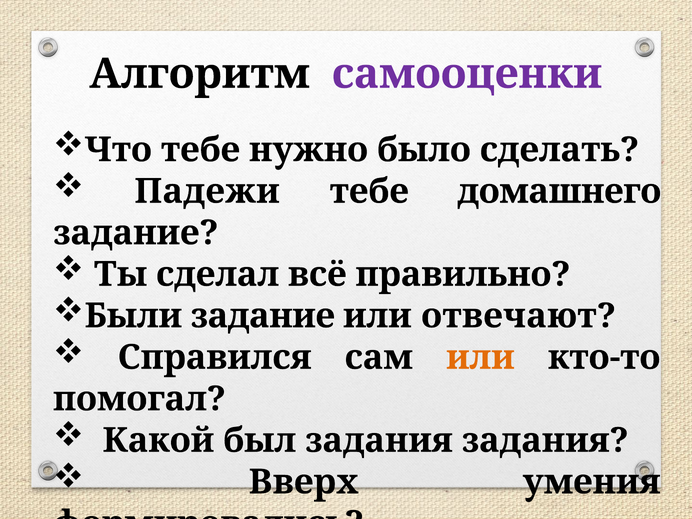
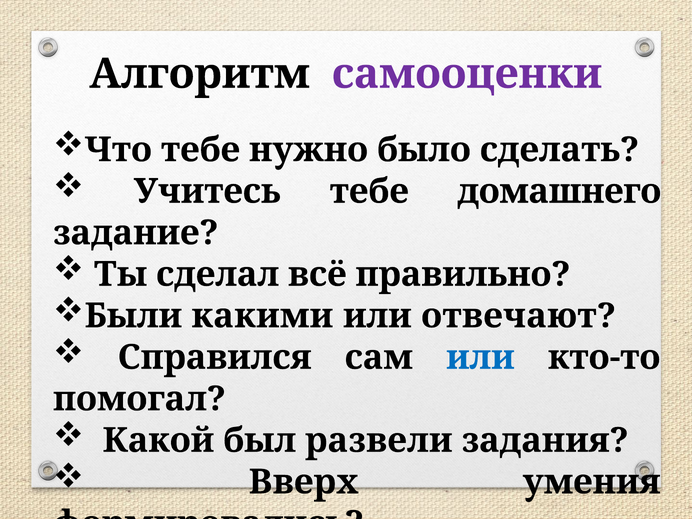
Падежи: Падежи -> Учитесь (207, 191)
Были задание: задание -> какими (262, 316)
или colour: orange -> blue (480, 357)
был задания: задания -> развели (379, 440)
